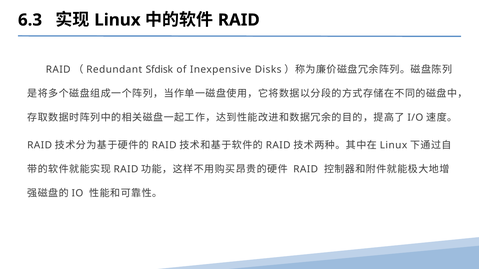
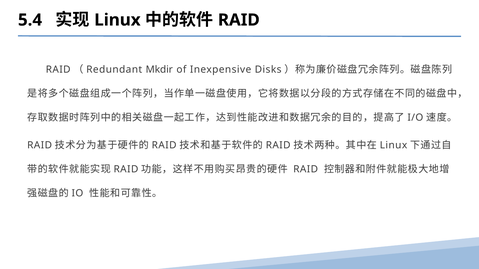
6.3: 6.3 -> 5.4 (30, 20)
Sfdisk: Sfdisk -> Mkdir (159, 70)
